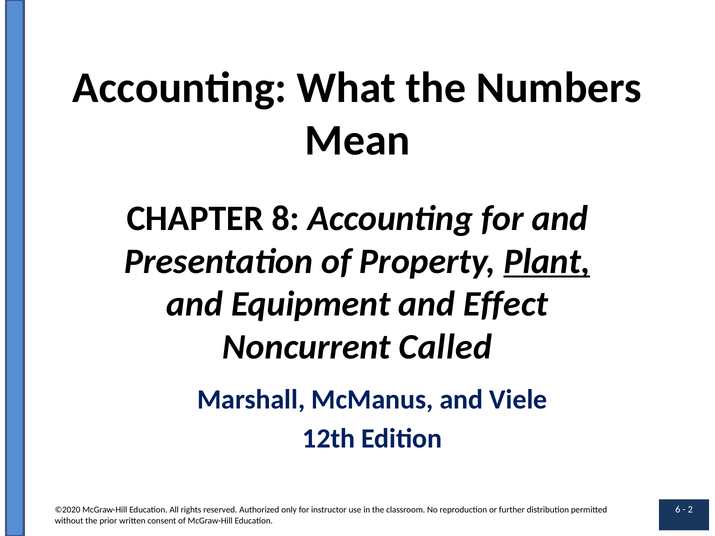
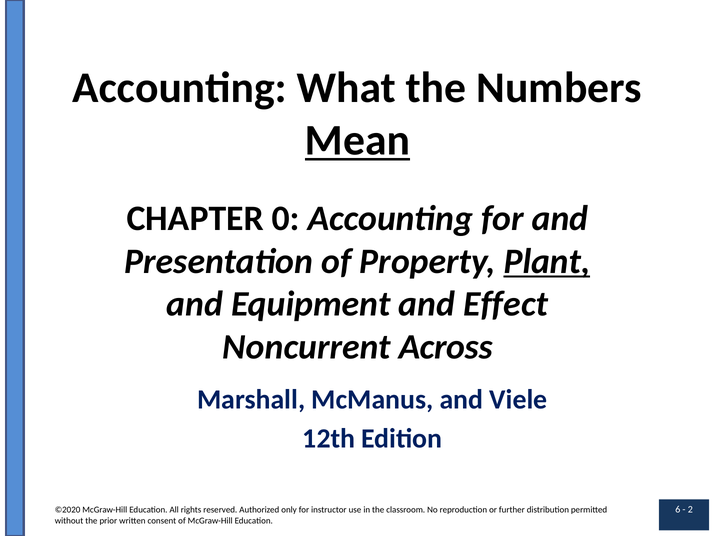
Mean underline: none -> present (357, 140)
8: 8 -> 0 (286, 218)
Called: Called -> Across (446, 347)
